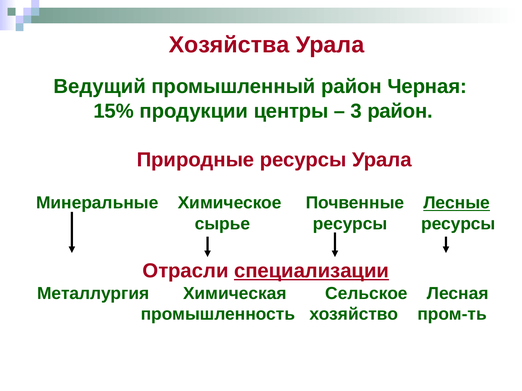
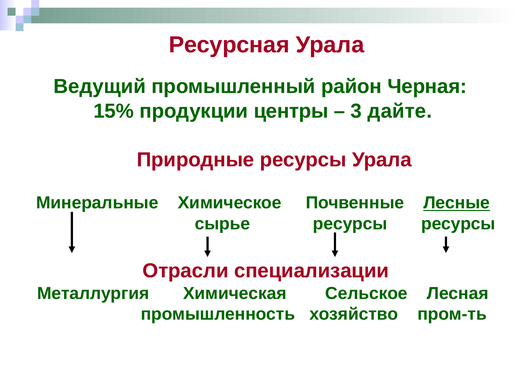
Хозяйства: Хозяйства -> Ресурсная (229, 45)
3 район: район -> дайте (400, 111)
специализации underline: present -> none (312, 271)
